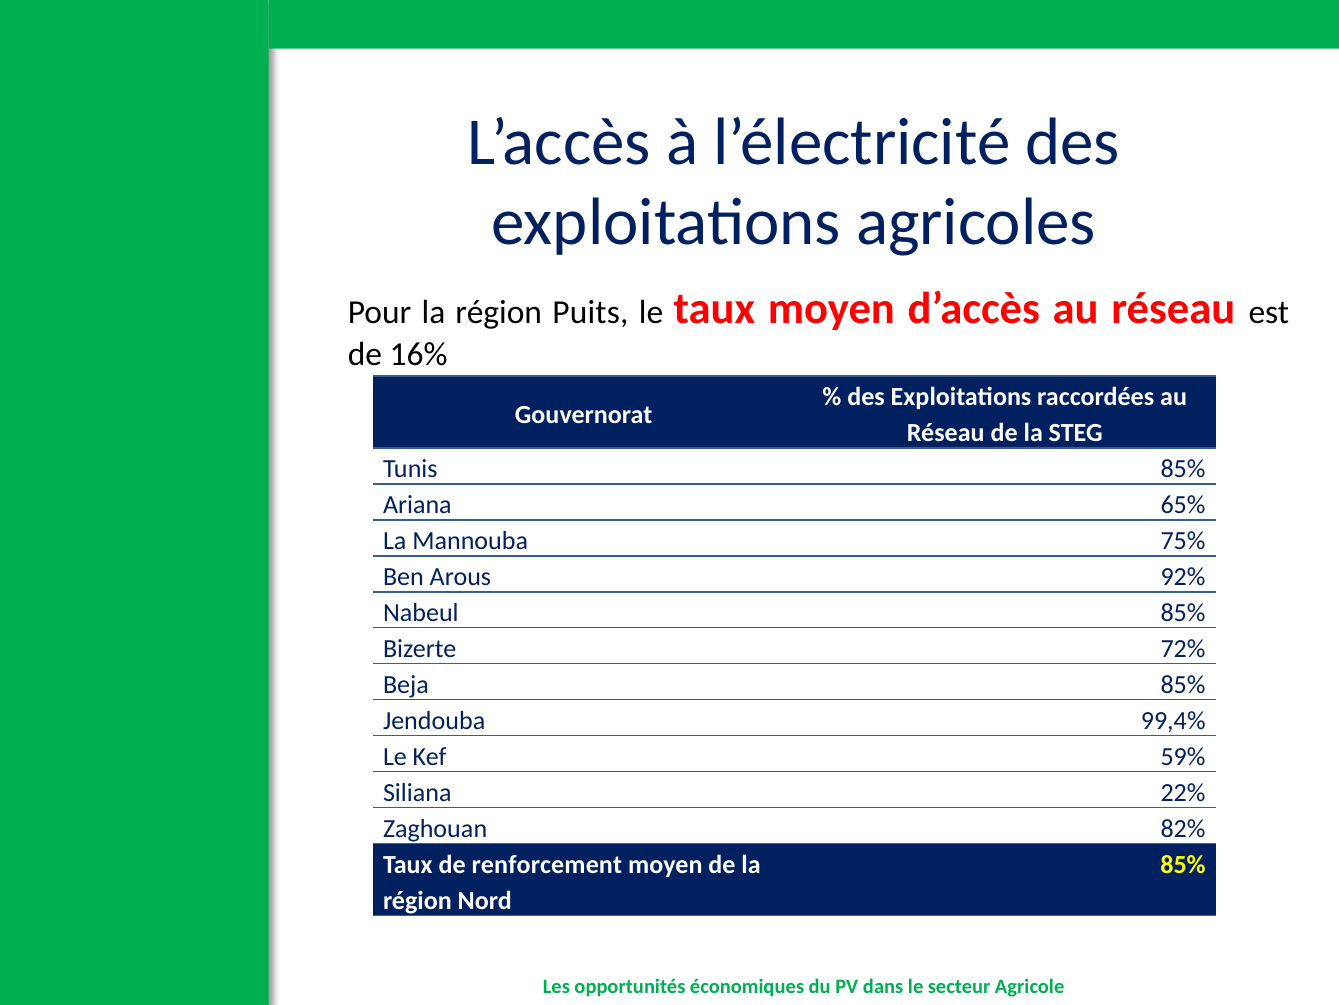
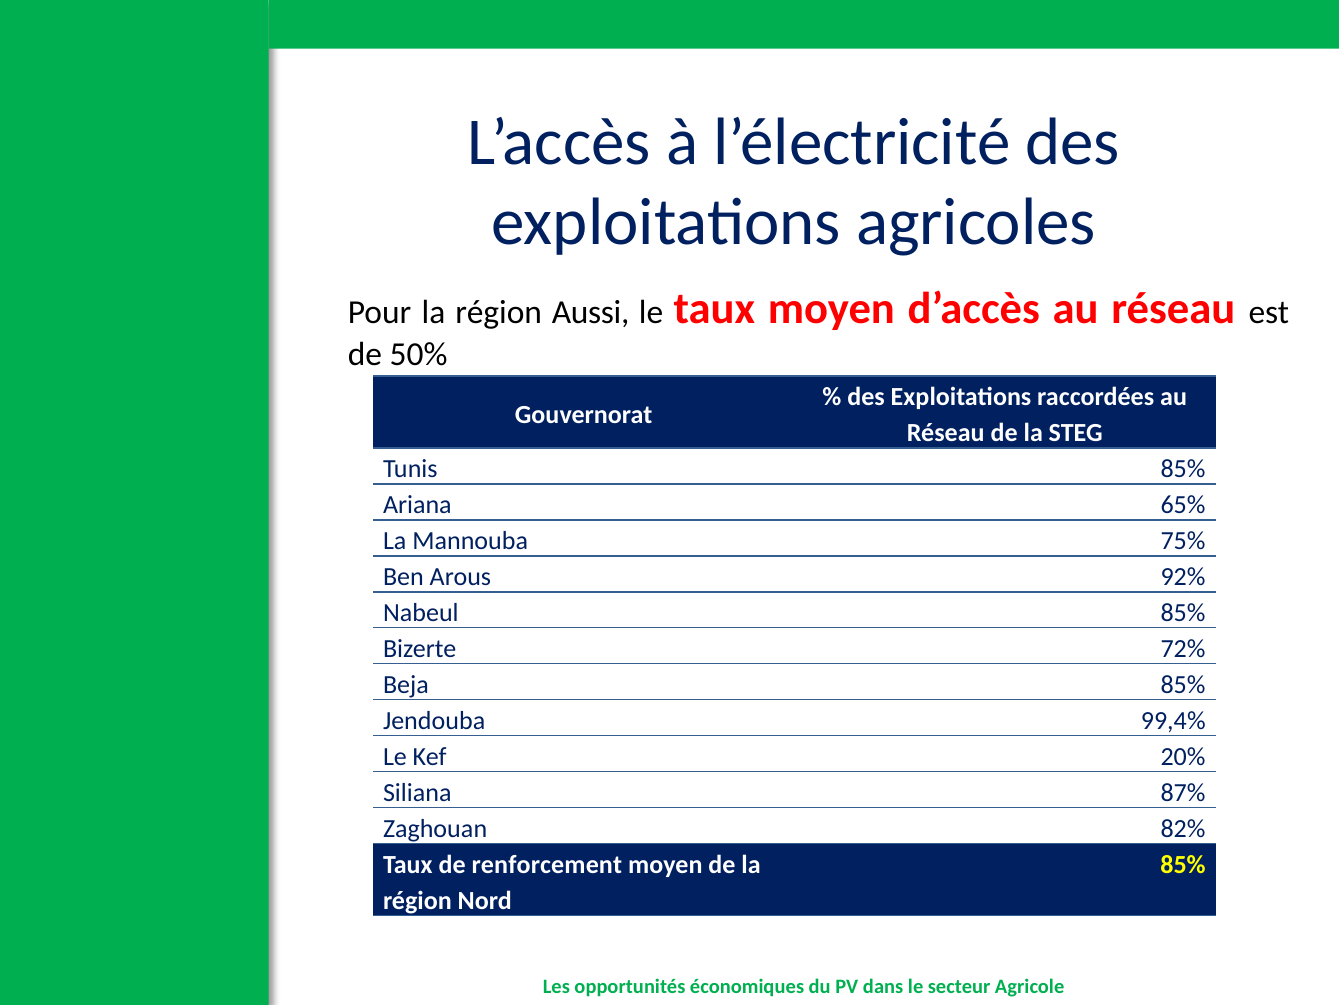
Puits: Puits -> Aussi (591, 312)
16%: 16% -> 50% (419, 355)
59%: 59% -> 20% (1183, 756)
22%: 22% -> 87% (1183, 792)
